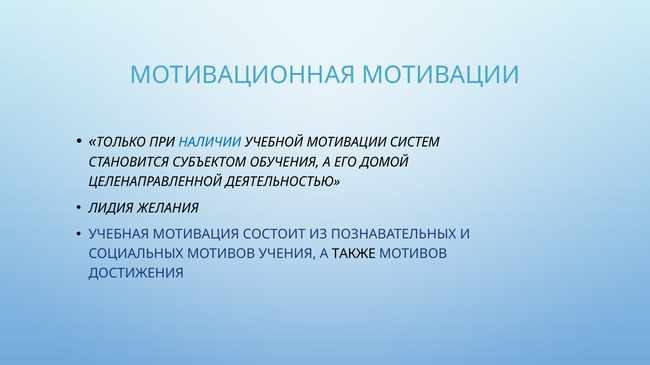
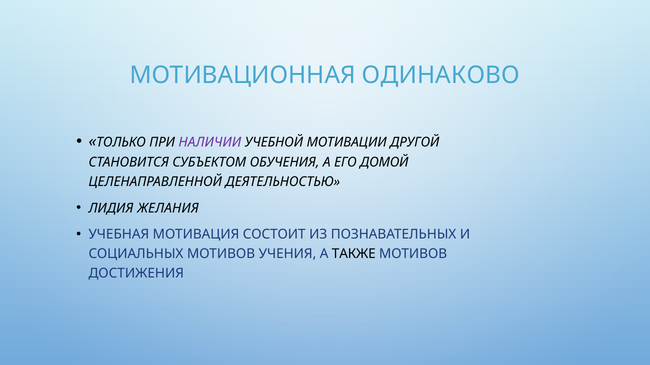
МОТИВАЦИОННАЯ МОТИВАЦИИ: МОТИВАЦИИ -> ОДИНАКОВО (441, 75)
НАЛИЧИИ colour: blue -> purple (210, 143)
СИСТЕМ: СИСТЕМ -> ДРУГОЙ (415, 143)
